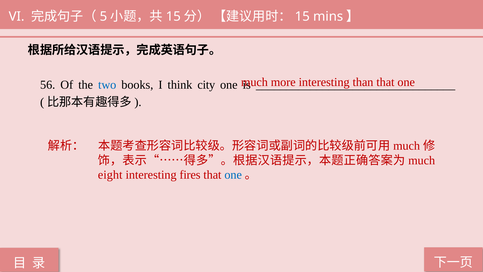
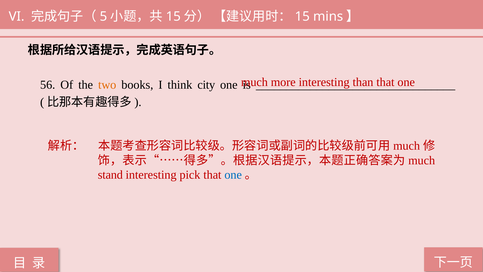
two colour: blue -> orange (107, 85)
eight: eight -> stand (110, 175)
fires: fires -> pick (190, 175)
